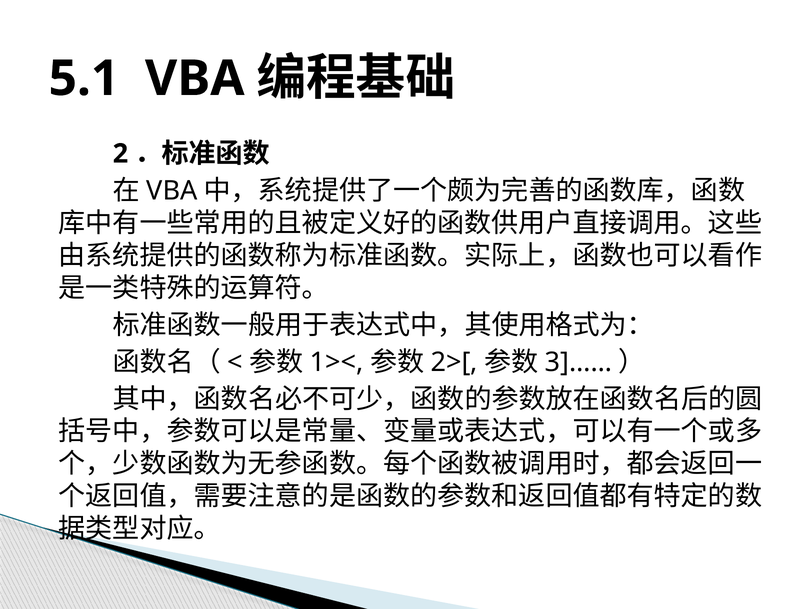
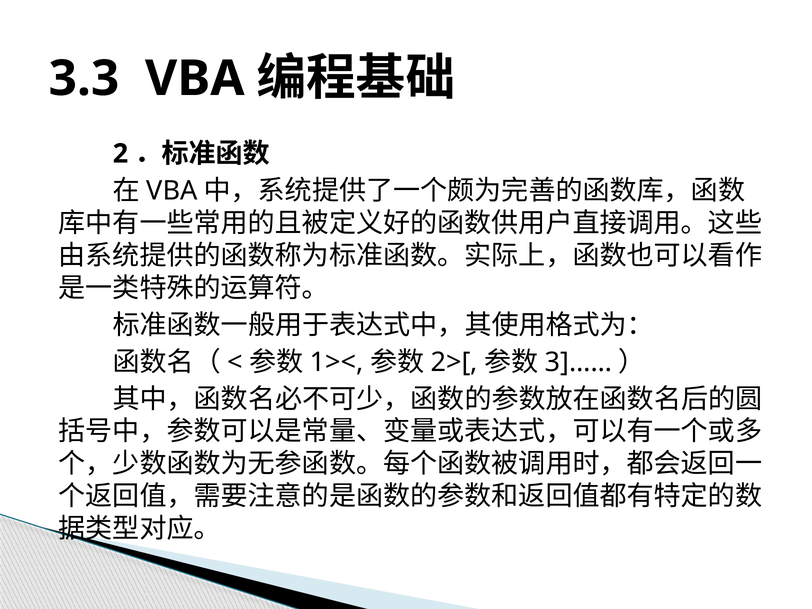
5.1: 5.1 -> 3.3 (84, 79)
